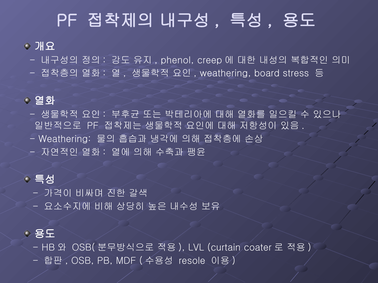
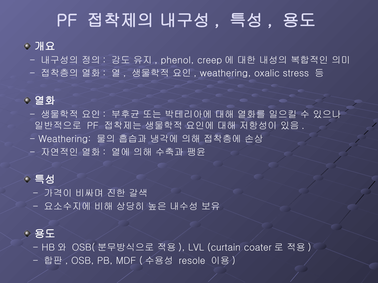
board: board -> oxalic (267, 73)
